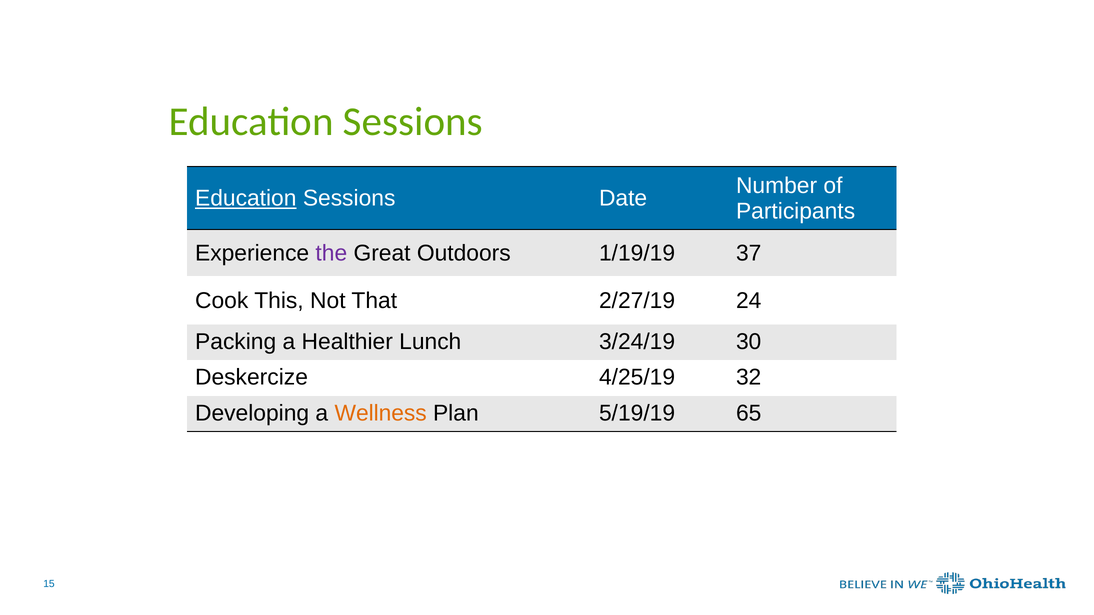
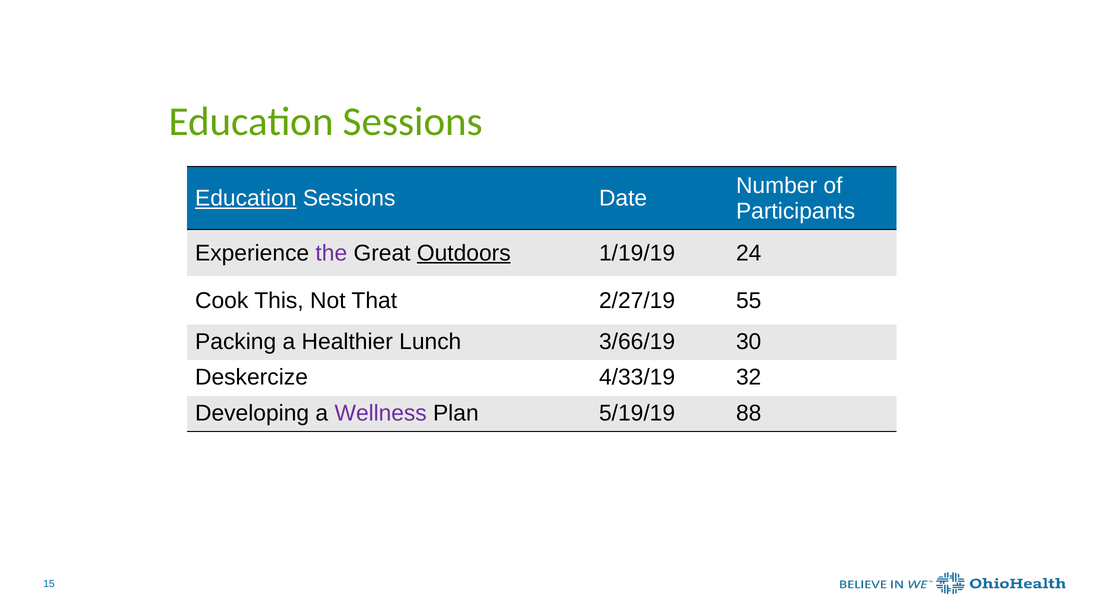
Outdoors underline: none -> present (464, 253)
37: 37 -> 24 (749, 253)
24: 24 -> 55 (749, 301)
3/24/19: 3/24/19 -> 3/66/19 (637, 342)
4/25/19: 4/25/19 -> 4/33/19 (637, 378)
Wellness colour: orange -> purple (381, 413)
65: 65 -> 88 (749, 413)
